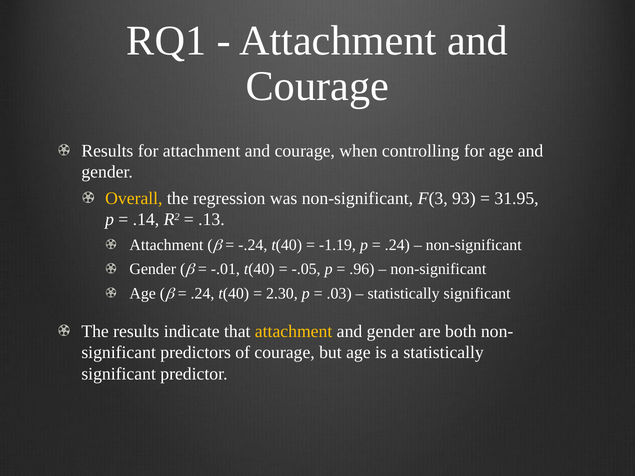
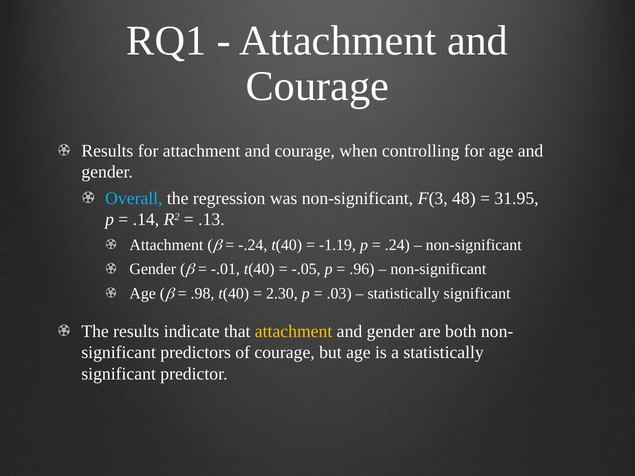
Overall colour: yellow -> light blue (134, 198)
93: 93 -> 48 (464, 198)
.24: .24 -> .98 (203, 294)
